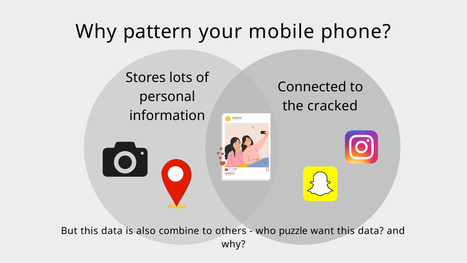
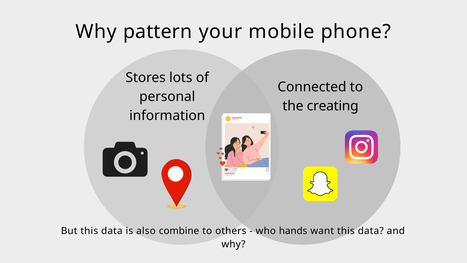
cracked: cracked -> creating (333, 106)
puzzle: puzzle -> hands (293, 231)
